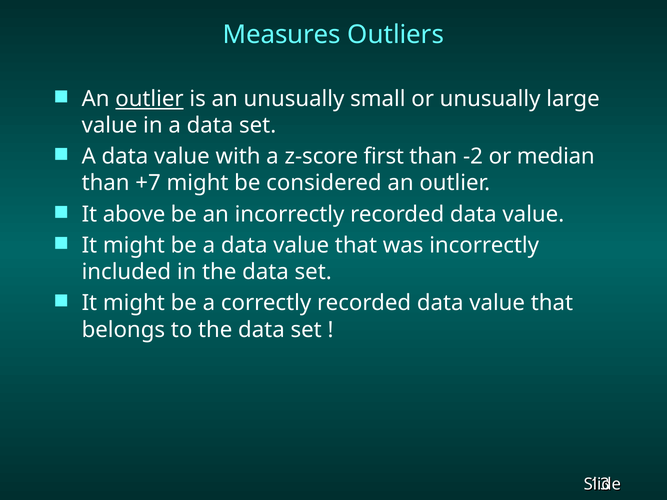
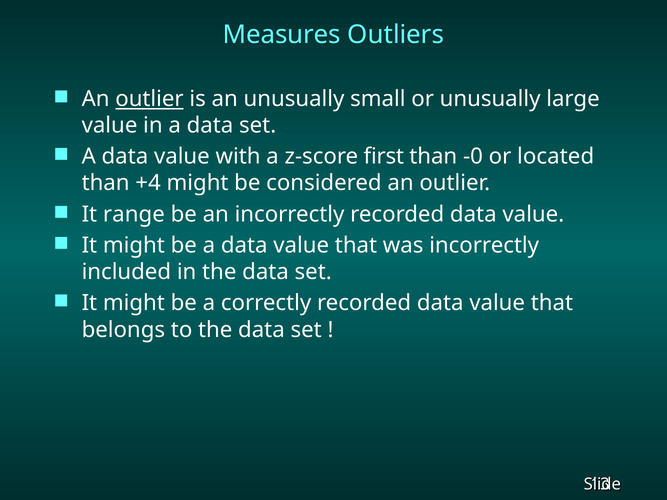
-2: -2 -> -0 (473, 157)
median: median -> located (556, 157)
+7: +7 -> +4 (148, 183)
above: above -> range (134, 214)
